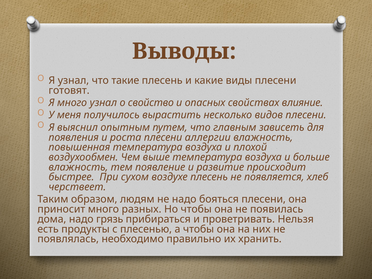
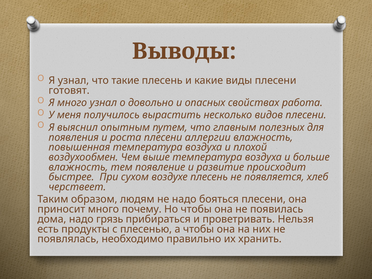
свойство: свойство -> довольно (151, 103)
влияние: влияние -> работа (302, 103)
зависеть: зависеть -> полезных (282, 127)
разных: разных -> почему (142, 209)
